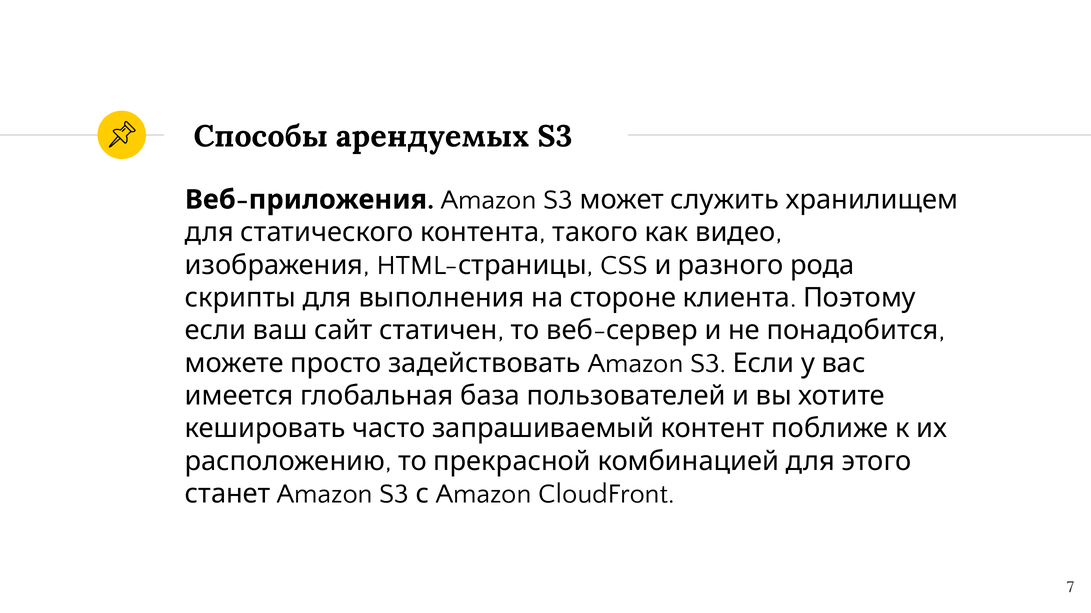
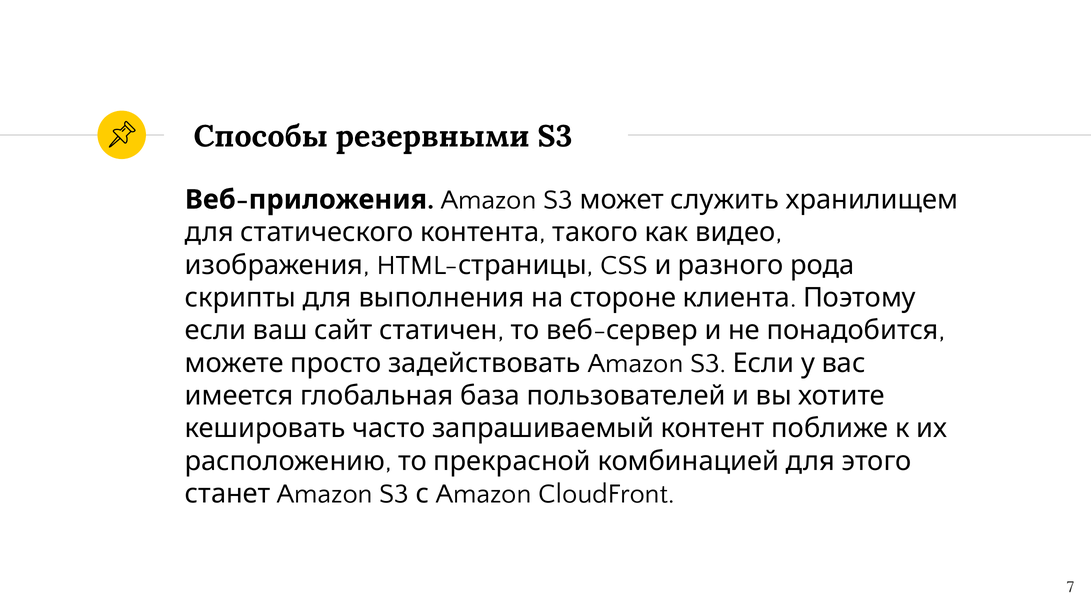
арендуемых: арендуемых -> резервными (432, 137)
